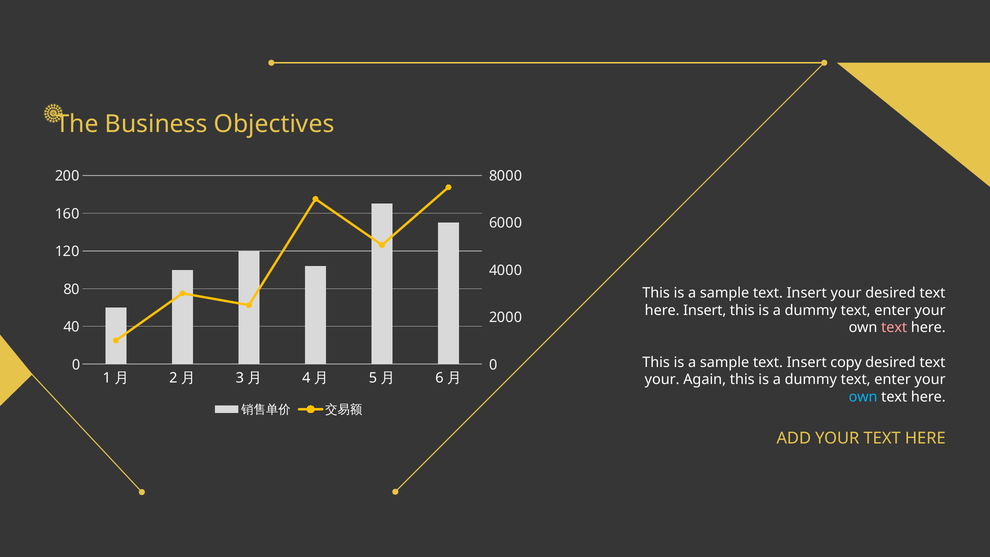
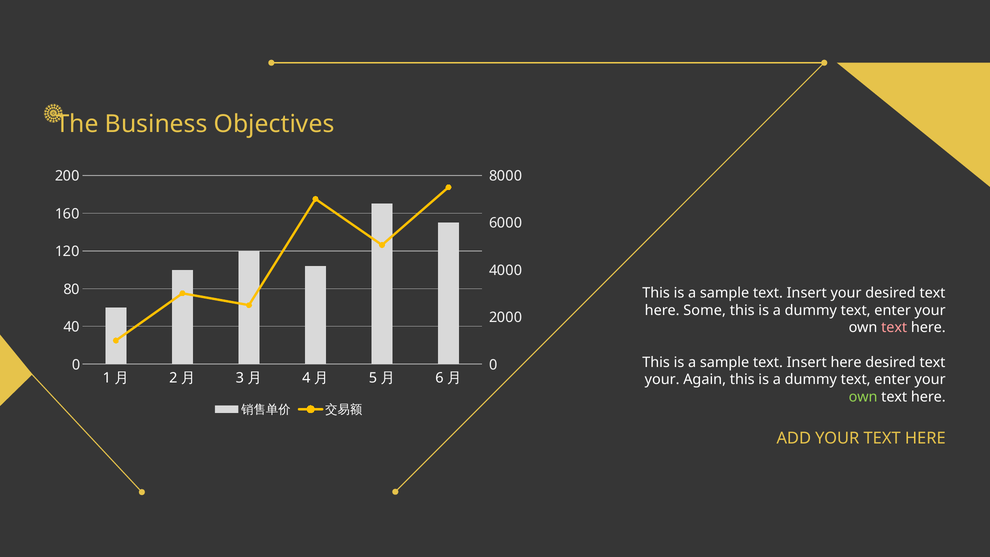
here Insert: Insert -> Some (705, 310)
Insert copy: copy -> here (846, 362)
own colour: light blue -> light green (863, 397)
